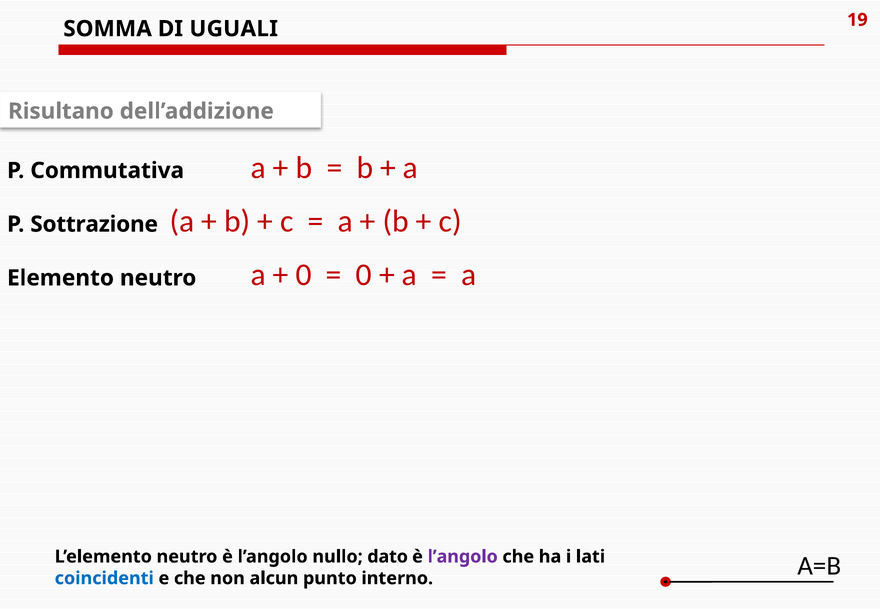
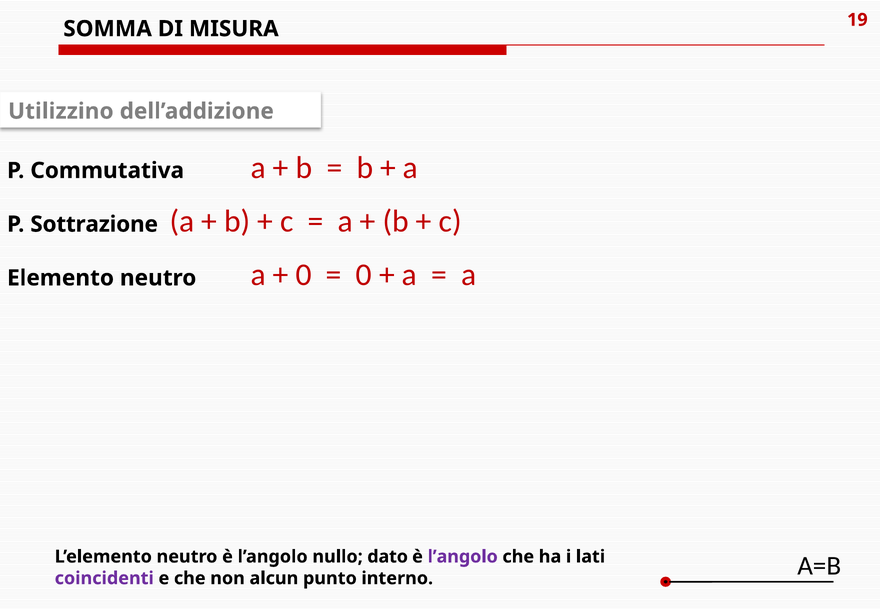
UGUALI: UGUALI -> MISURA (234, 29)
Risultano: Risultano -> Utilizzino (61, 111)
coincidenti colour: blue -> purple (104, 578)
